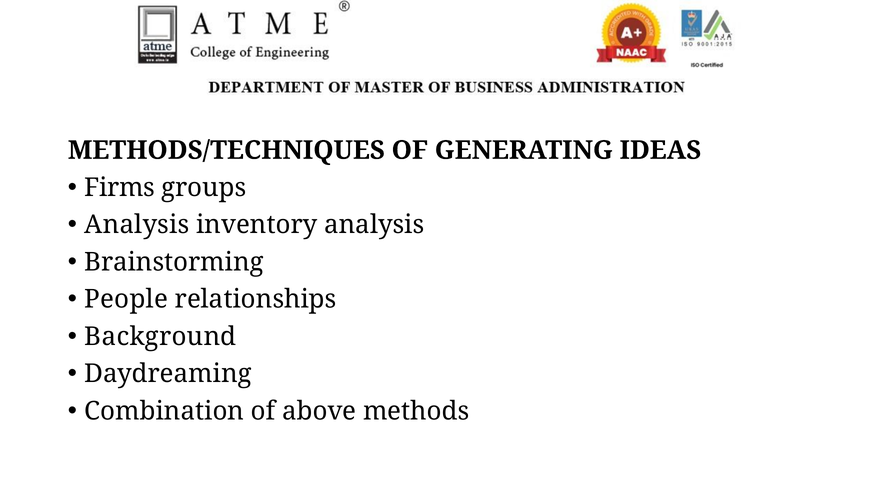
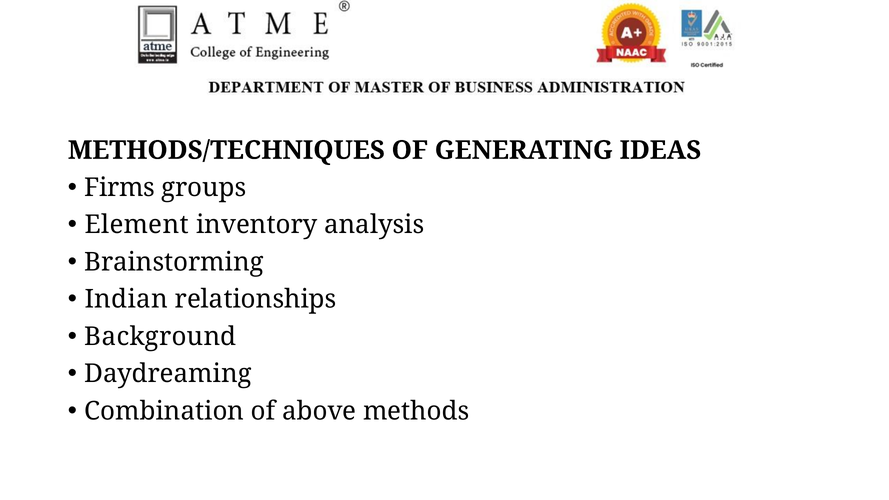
Analysis: Analysis -> Element (137, 225)
People: People -> Indian (126, 299)
